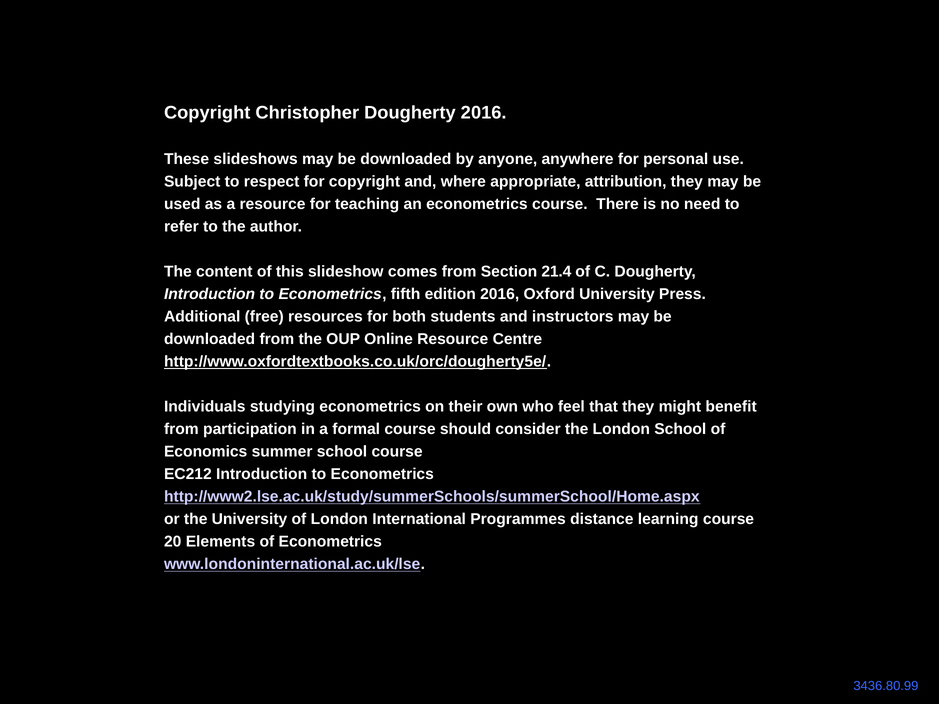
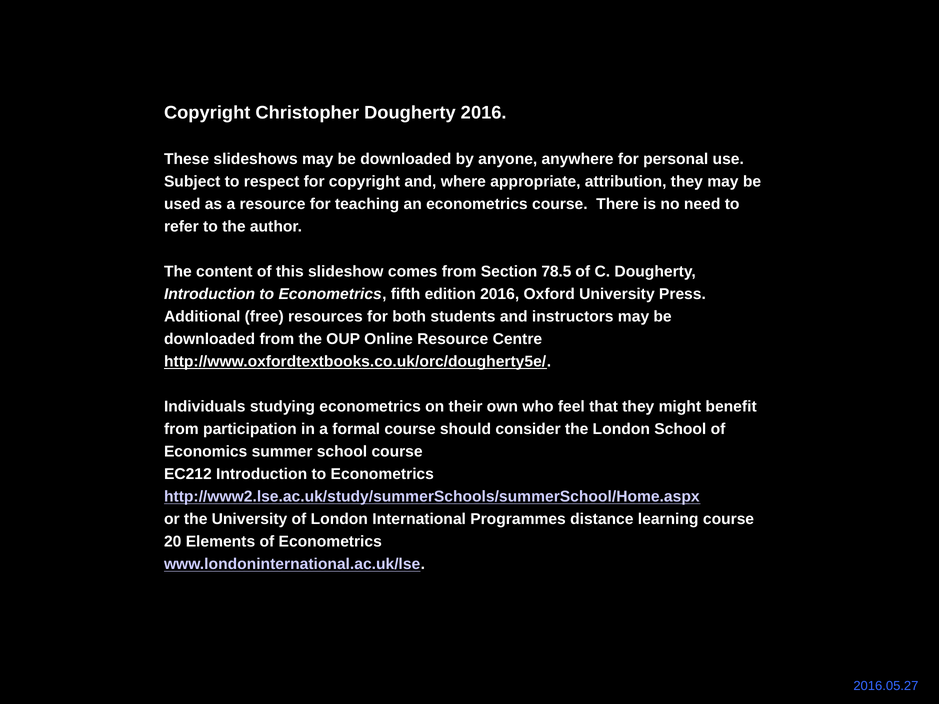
21.4: 21.4 -> 78.5 (556, 272)
3436.80.99: 3436.80.99 -> 2016.05.27 (886, 686)
